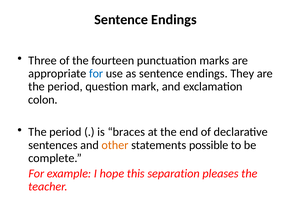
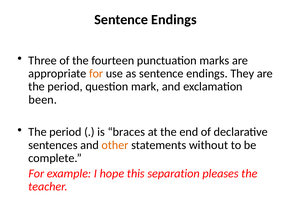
for colour: blue -> orange (96, 74)
colon: colon -> been (43, 100)
possible: possible -> without (209, 145)
